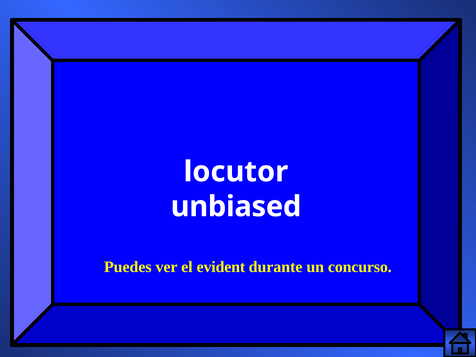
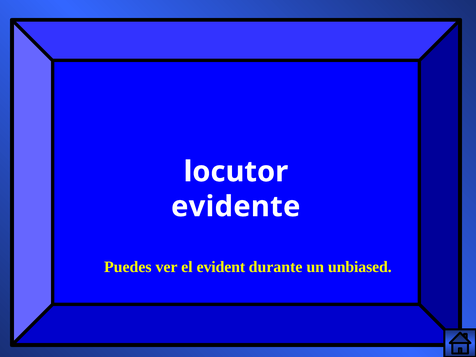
unbiased: unbiased -> evidente (236, 207)
concurso: concurso -> unbiased (360, 267)
